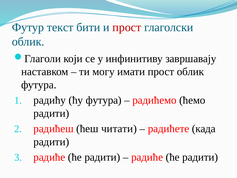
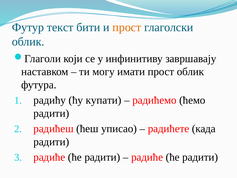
прост colour: red -> orange (127, 27)
ћу футура: футура -> купати (104, 100)
читати: читати -> уписао (119, 129)
